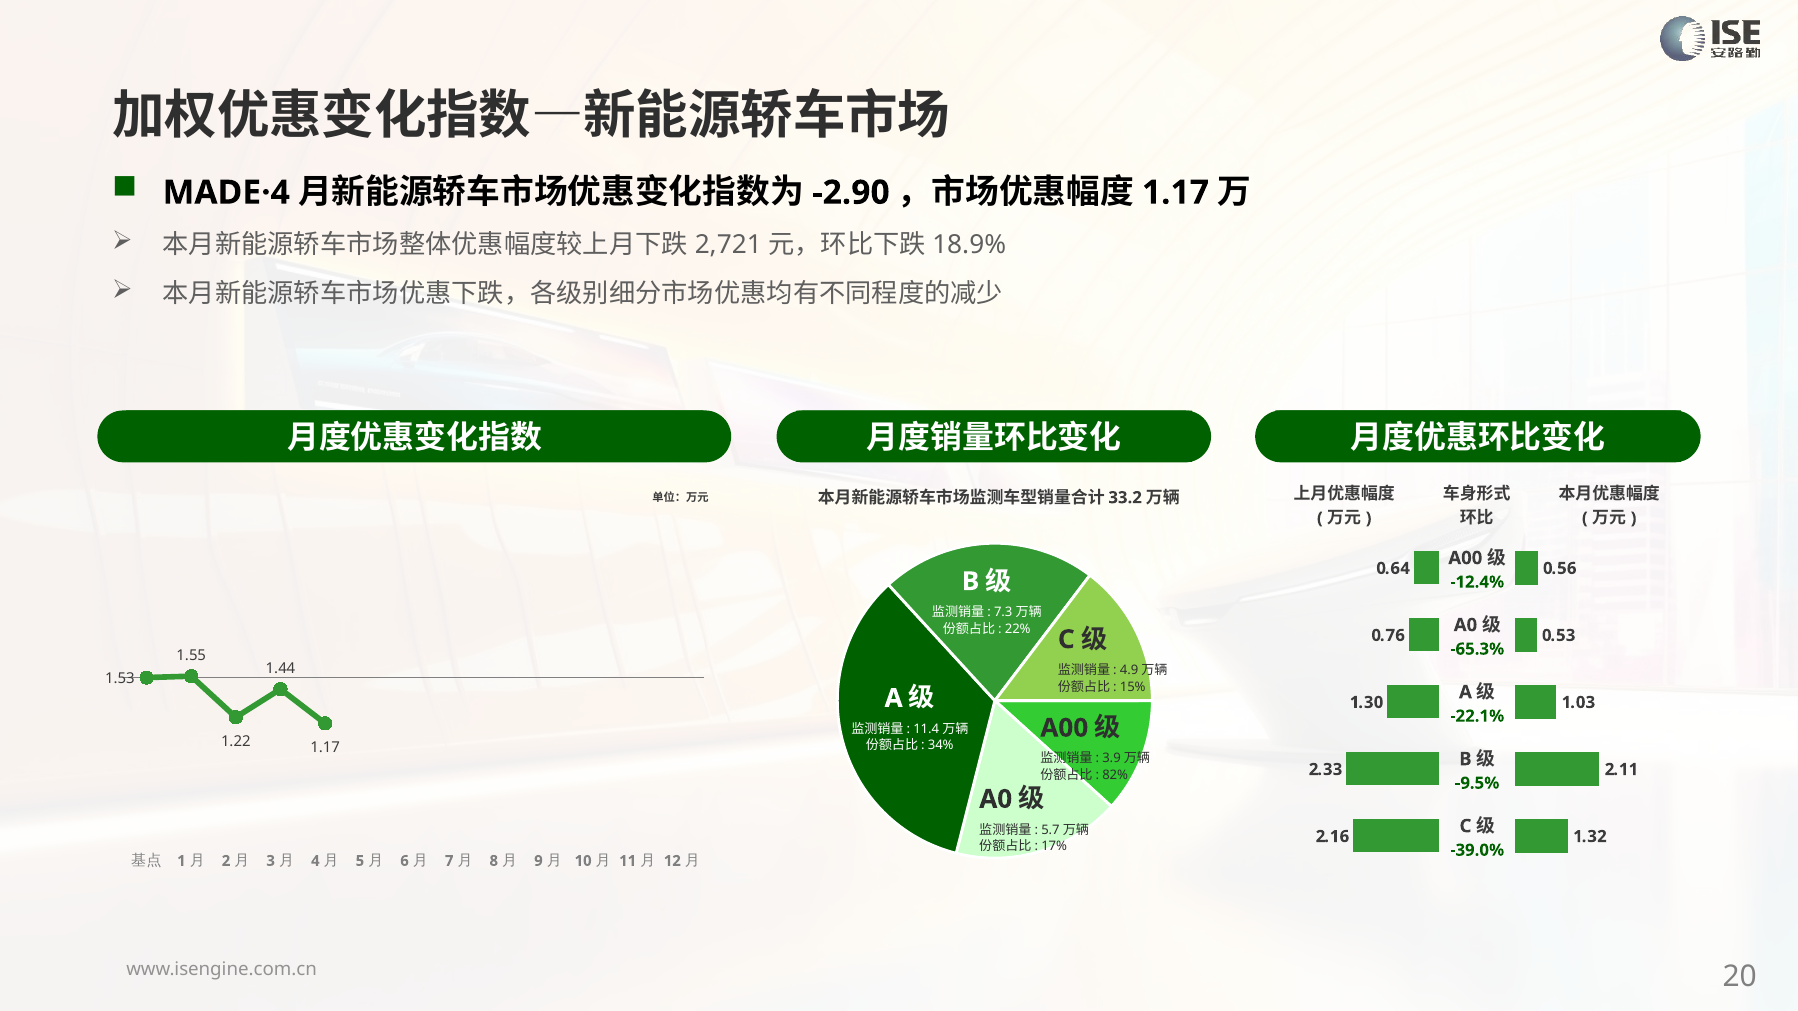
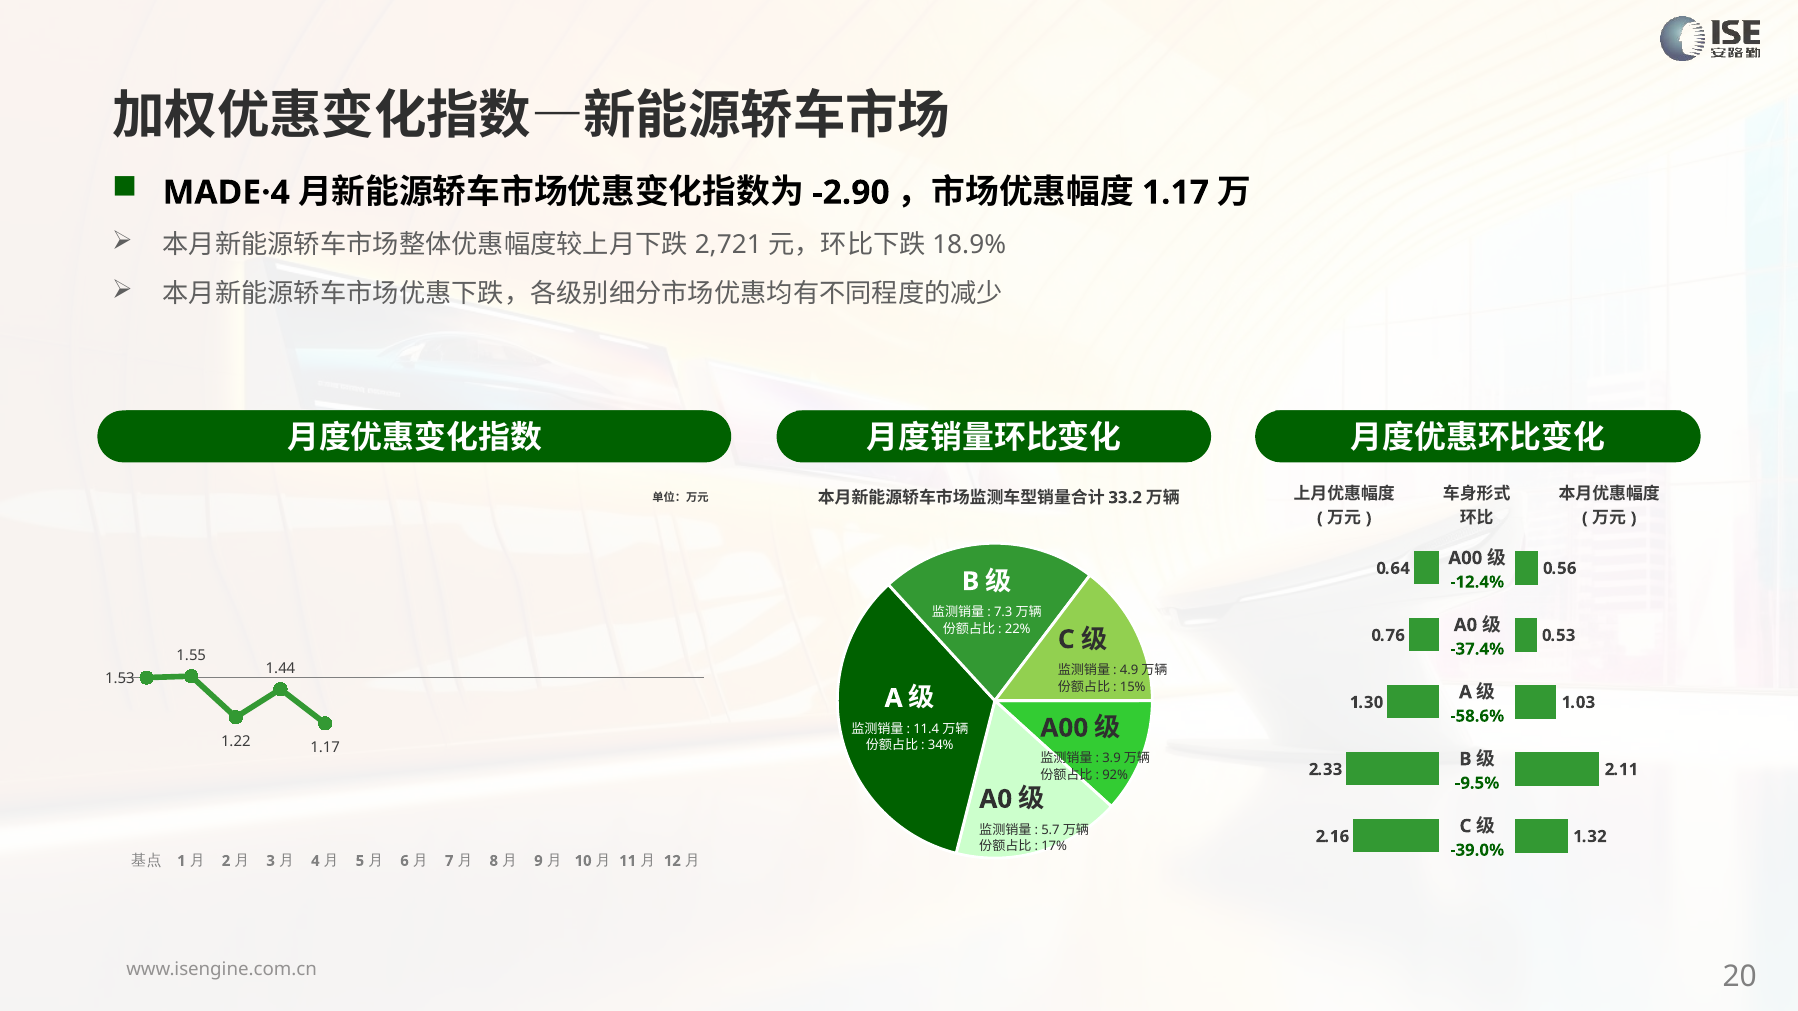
-65.3%: -65.3% -> -37.4% (1477, 649)
-22.1%: -22.1% -> -58.6% (1477, 716)
82%: 82% -> 92% (1115, 776)
